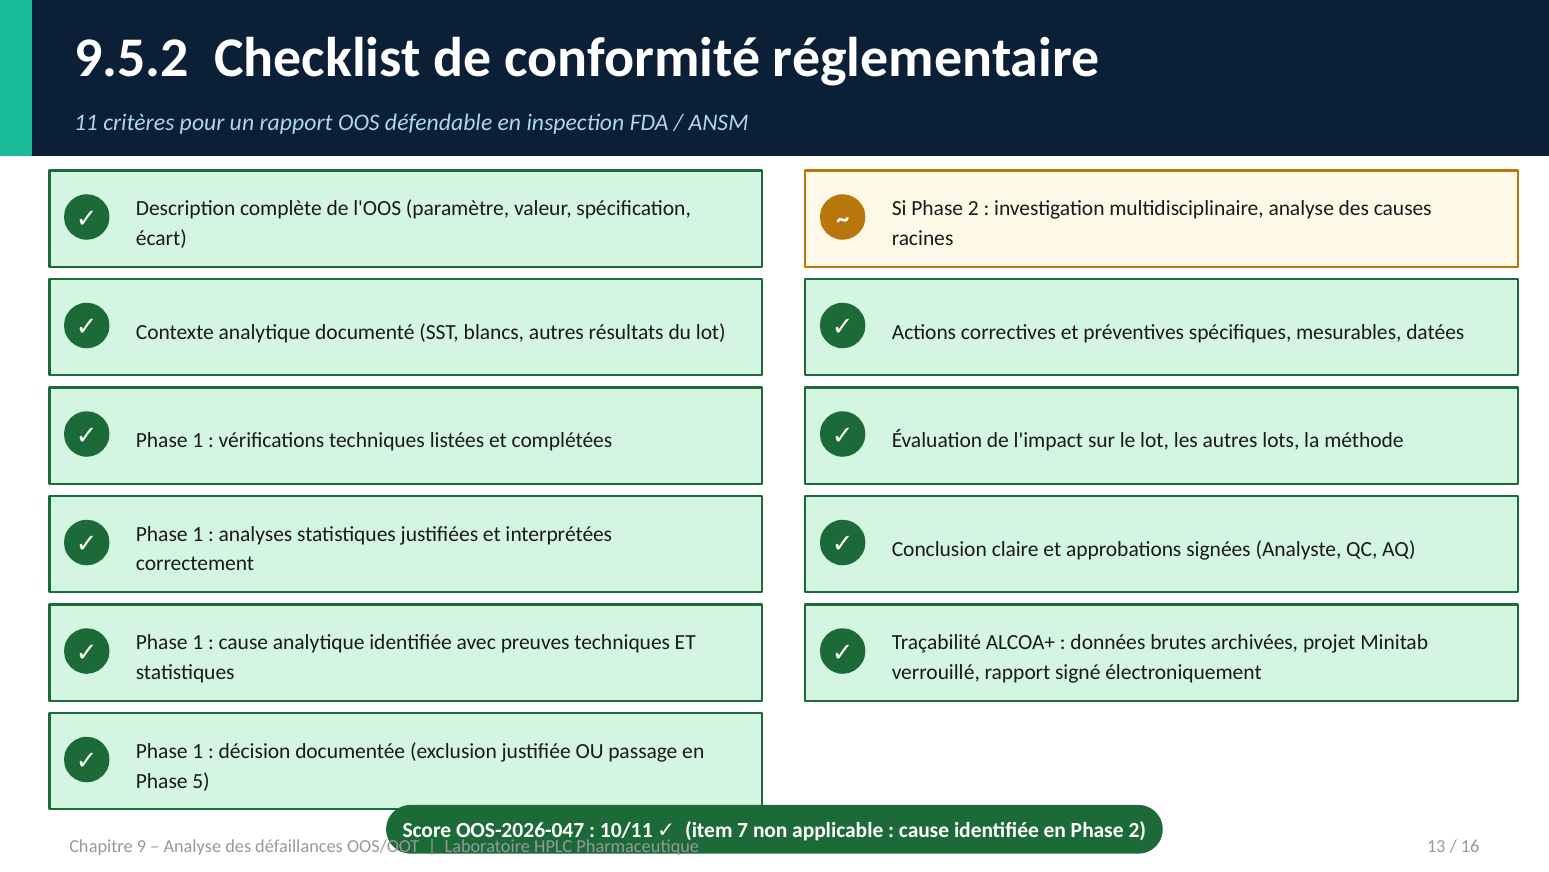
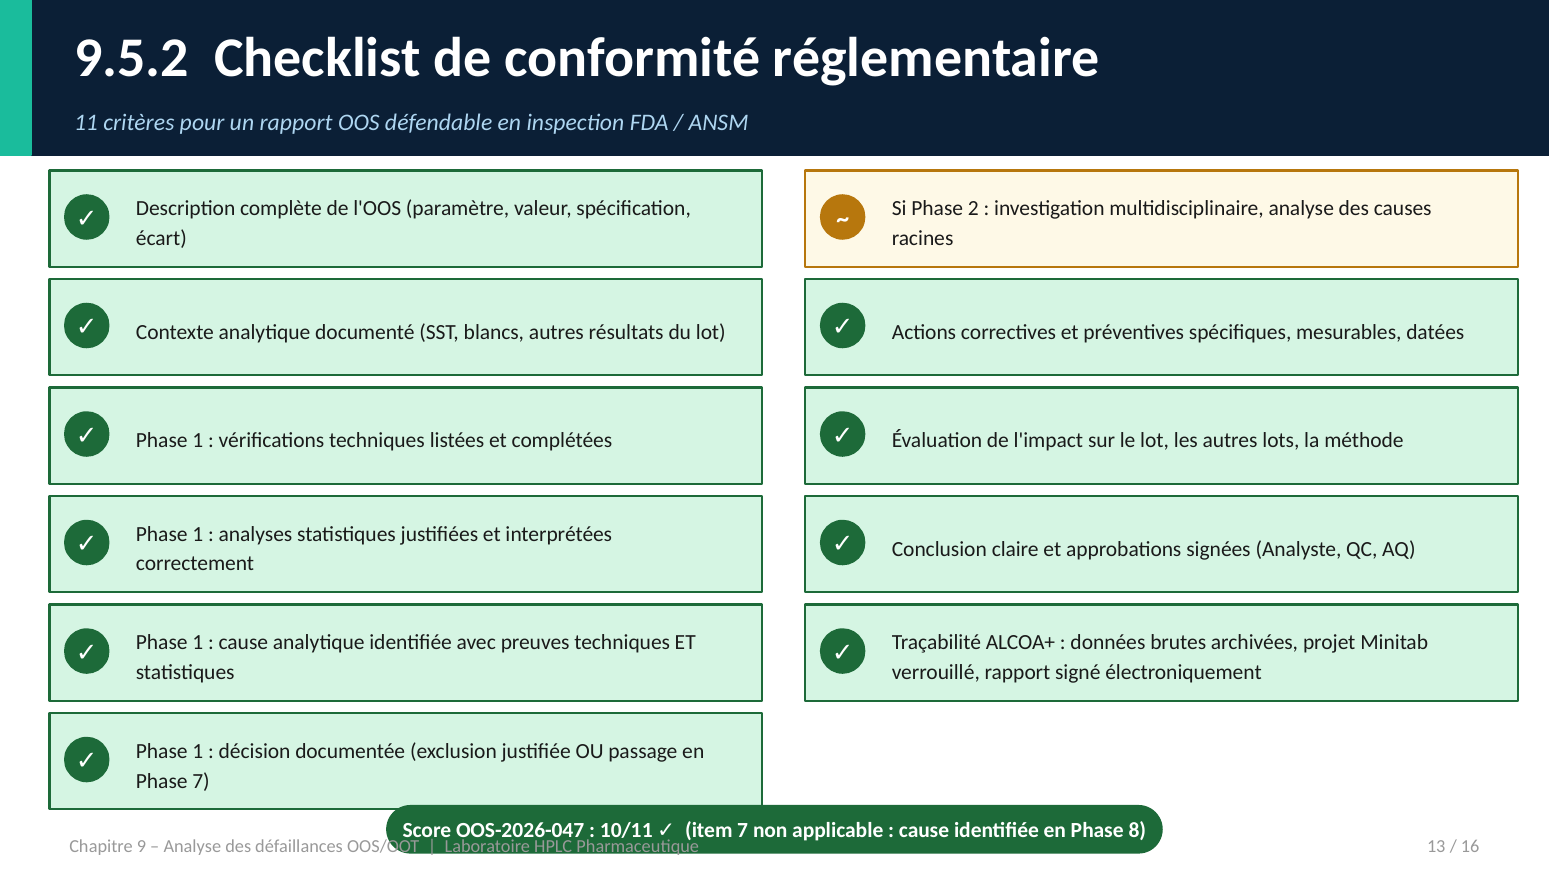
Phase 5: 5 -> 7 (201, 780)
en Phase 2: 2 -> 8 (1137, 830)
